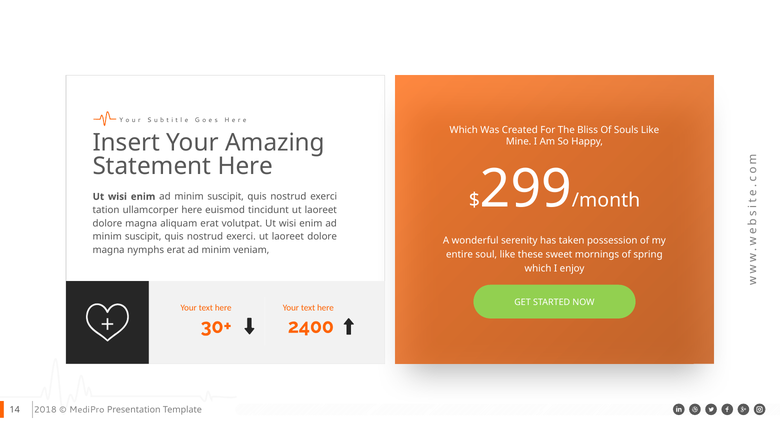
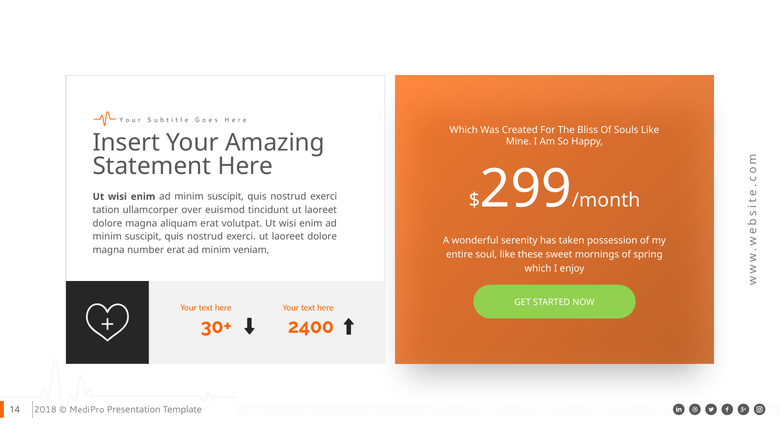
ullamcorper here: here -> over (192, 210)
nymphs: nymphs -> number (146, 250)
